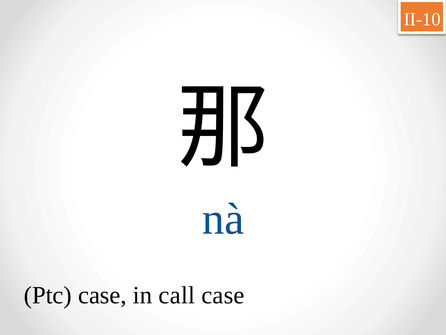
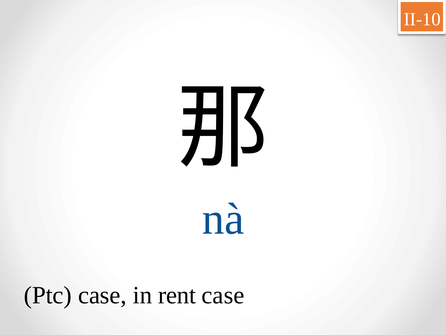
call: call -> rent (177, 295)
